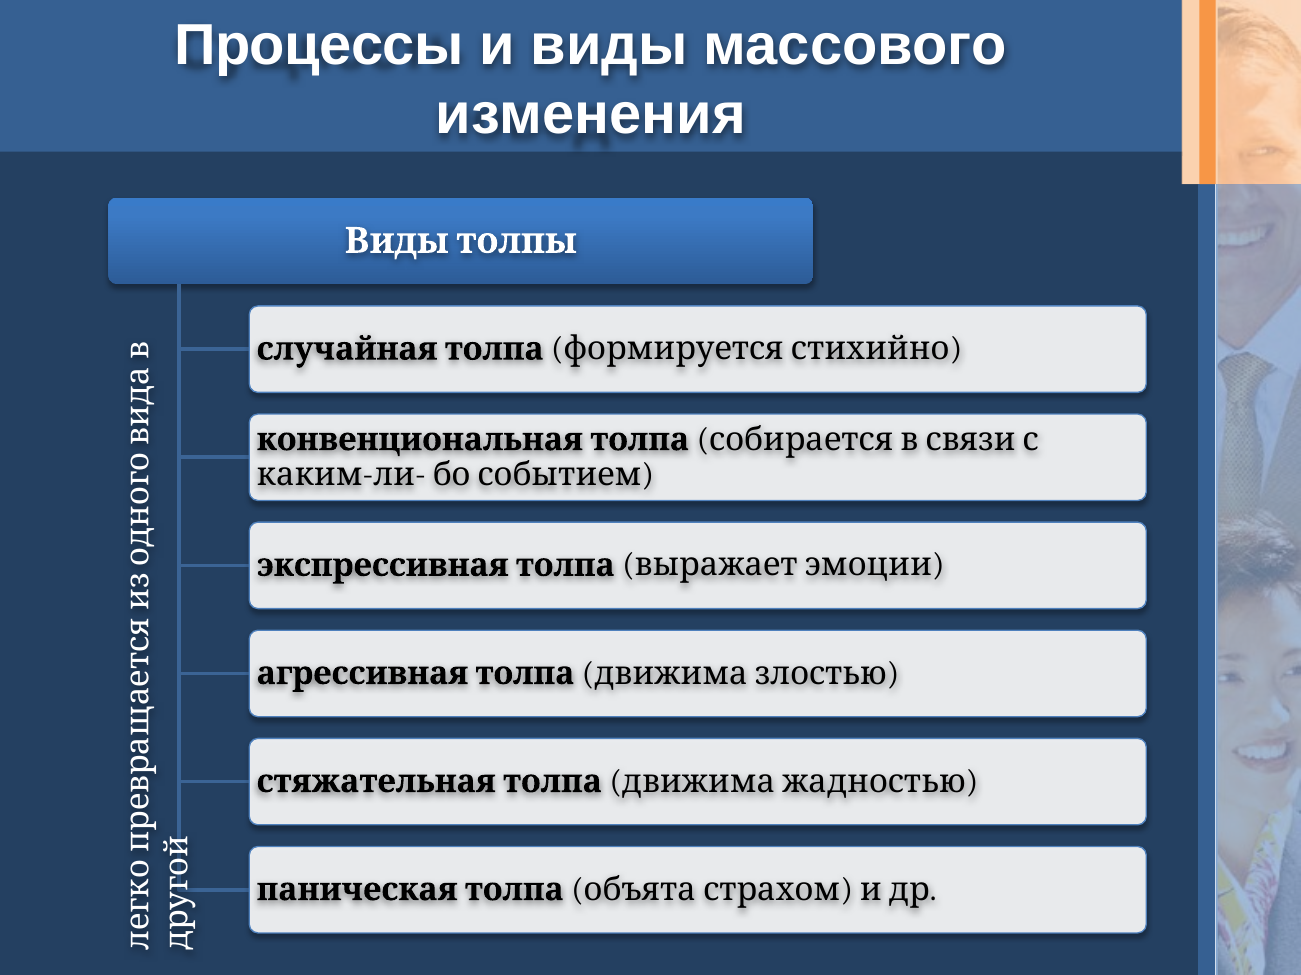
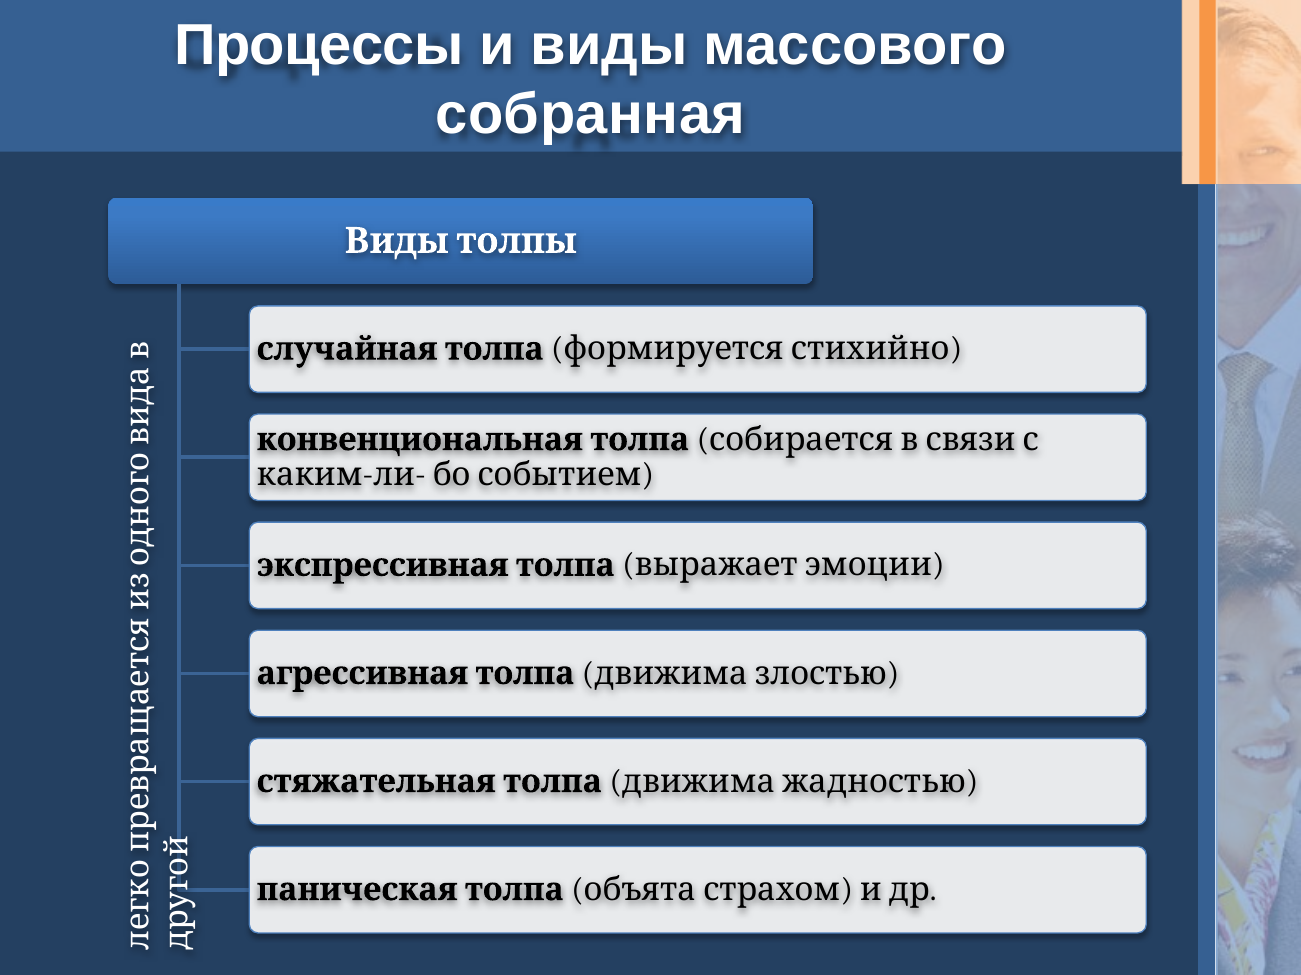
изменения: изменения -> собранная (591, 115)
